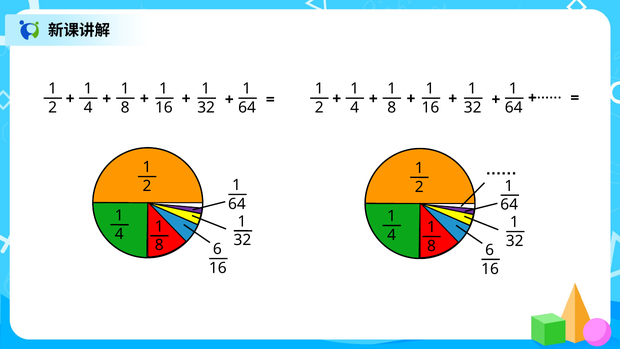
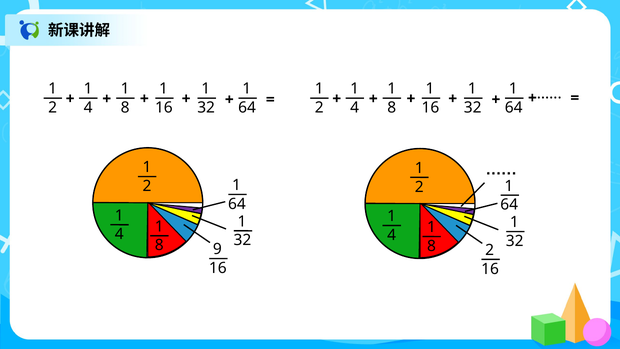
6: 6 -> 9 (217, 249)
6: 6 -> 2 (490, 250)
